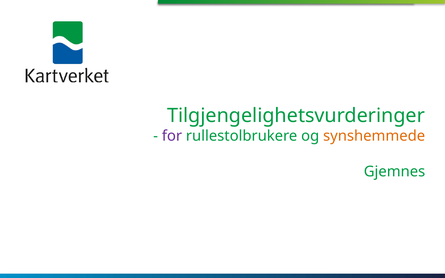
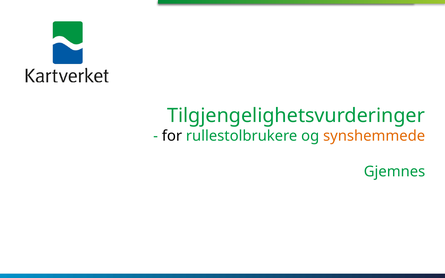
for colour: purple -> black (172, 136)
